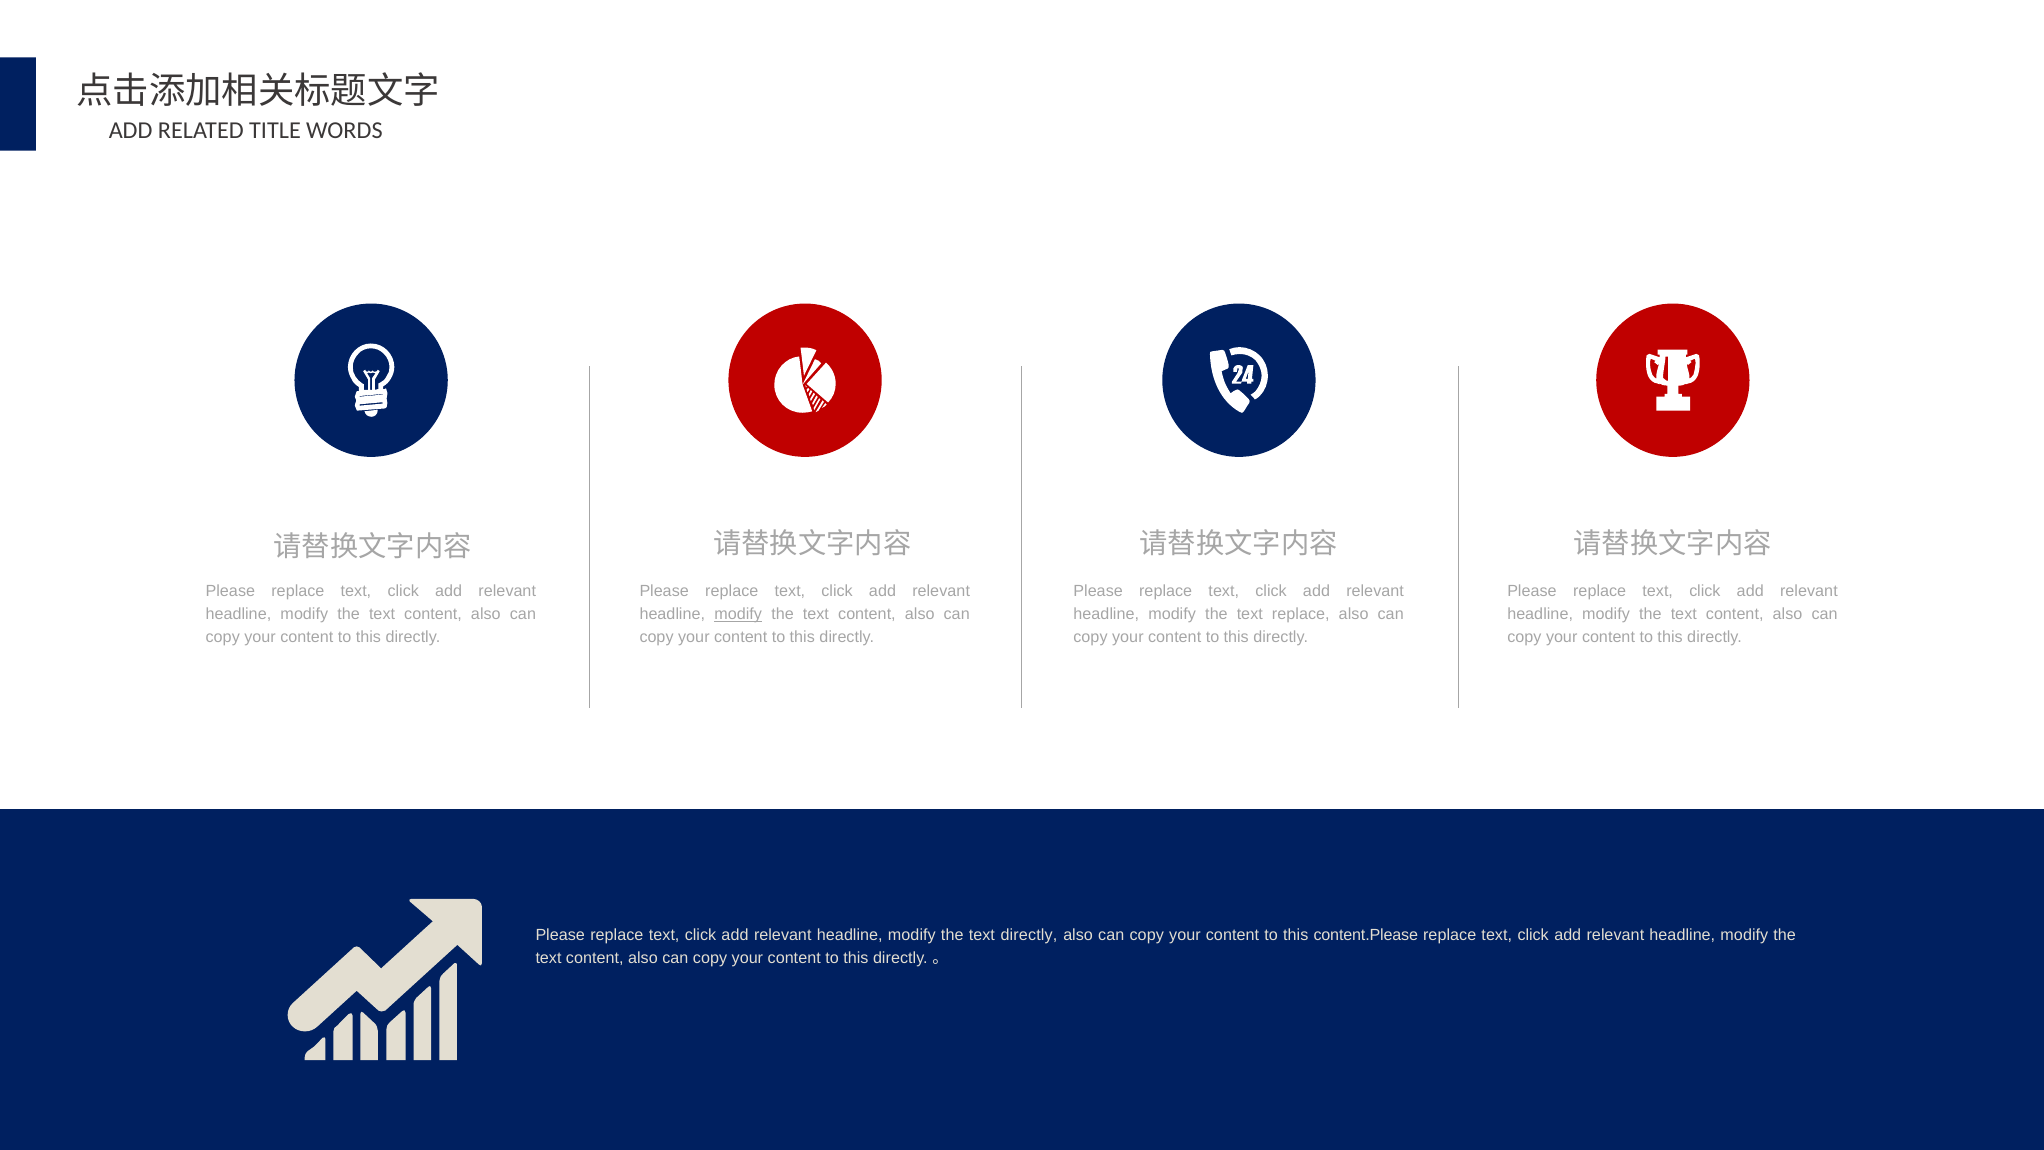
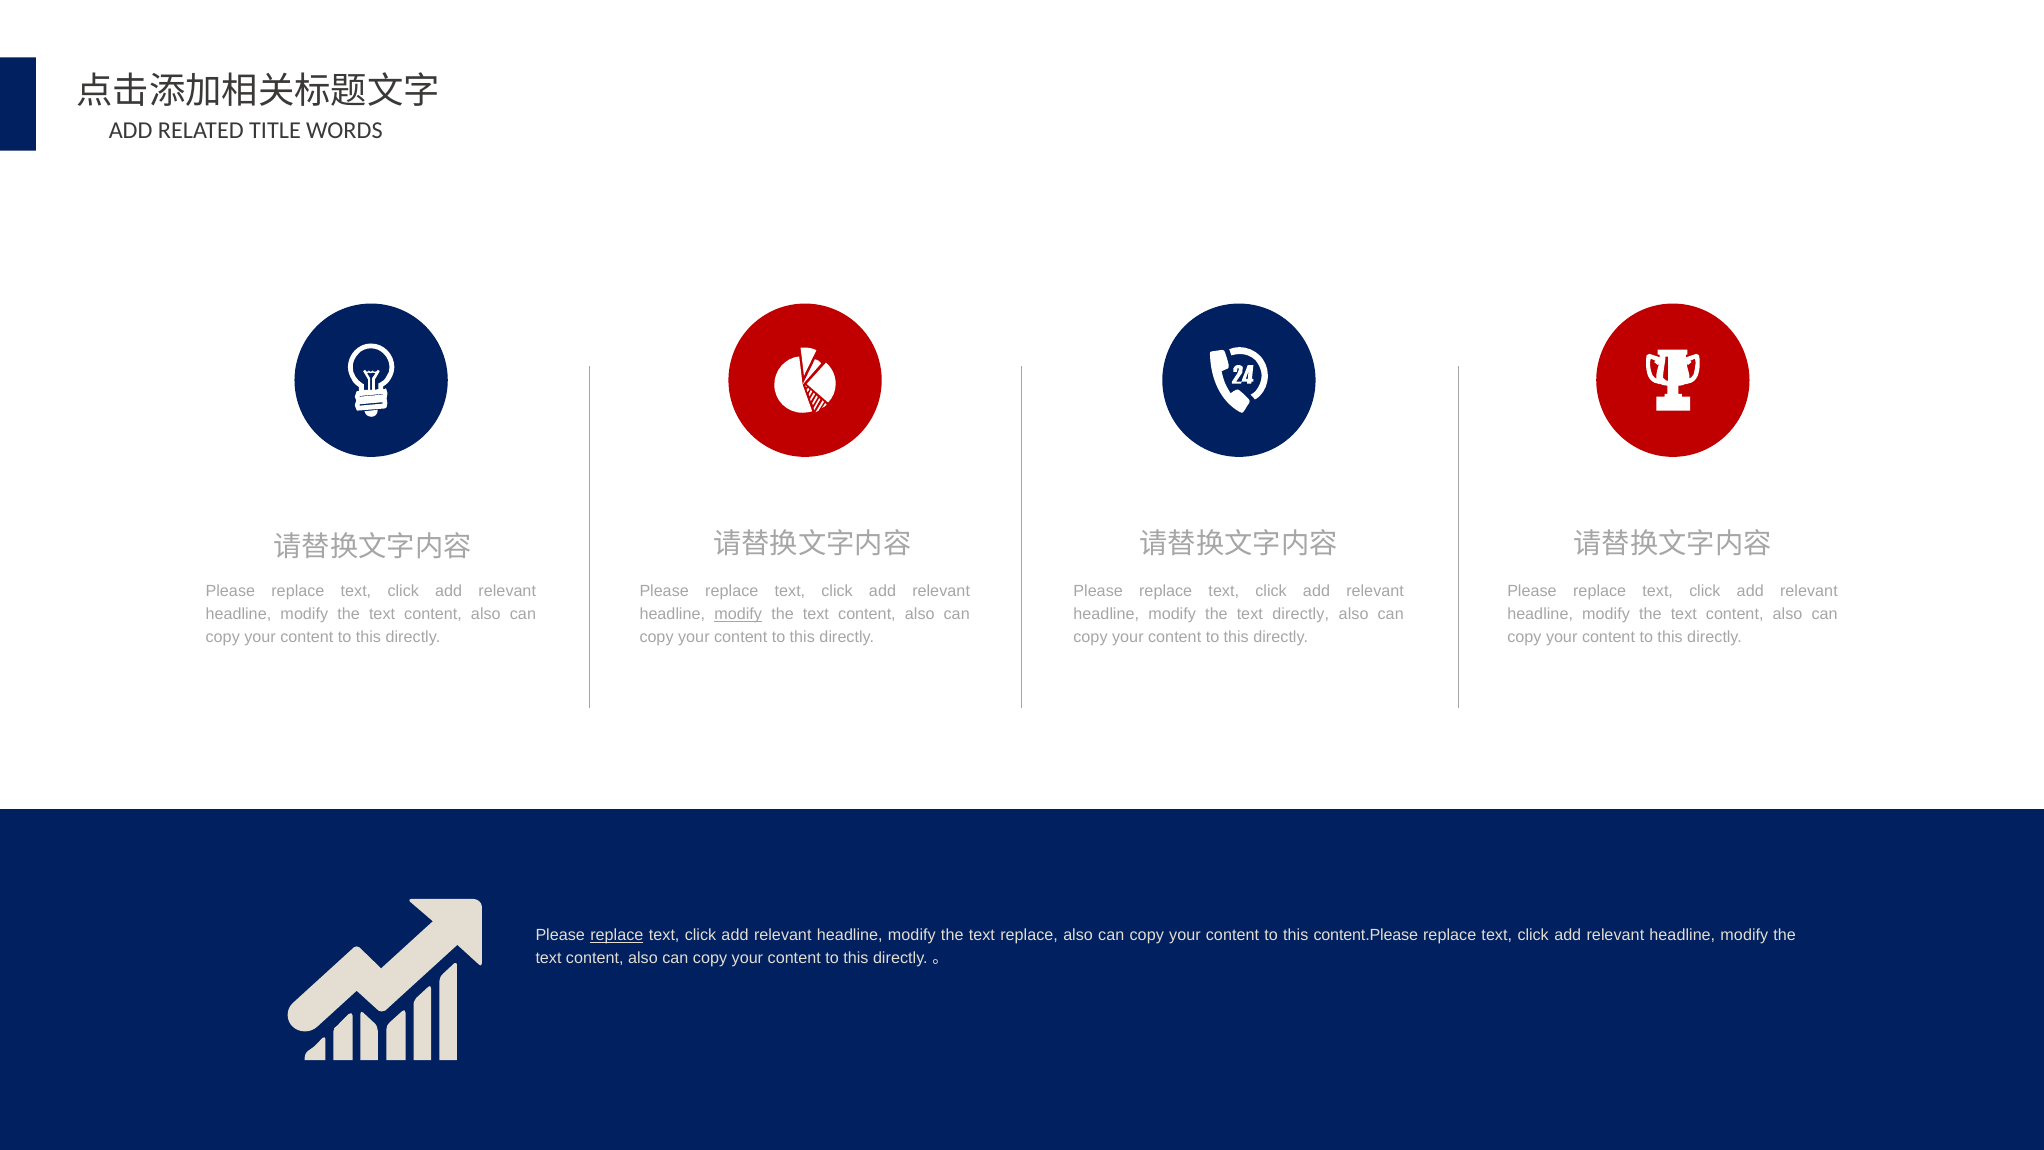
text replace: replace -> directly (1301, 614)
replace underline: none -> present (617, 935)
text directly: directly -> replace (1029, 935)
